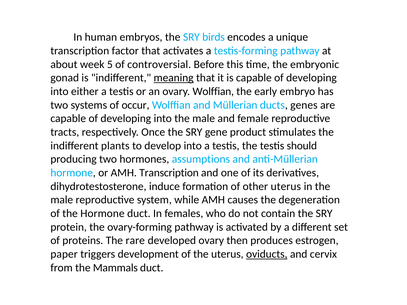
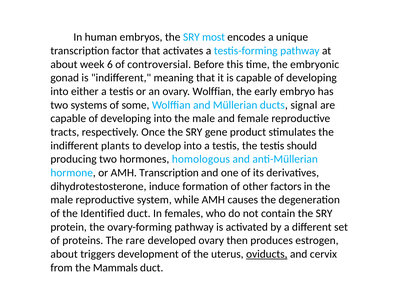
birds: birds -> most (214, 37)
5: 5 -> 6 (110, 64)
meaning underline: present -> none (174, 78)
occur: occur -> some (135, 105)
genes: genes -> signal (304, 105)
assumptions: assumptions -> homologous (201, 159)
other uterus: uterus -> factors (286, 186)
the Hormone: Hormone -> Identified (103, 214)
paper: paper -> about (64, 254)
